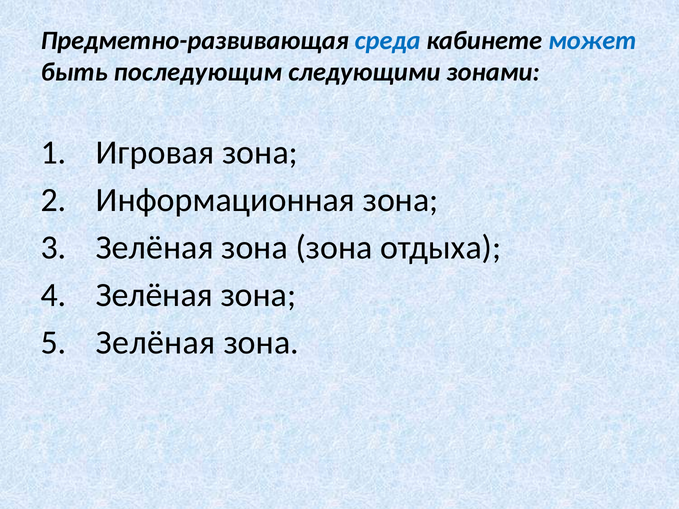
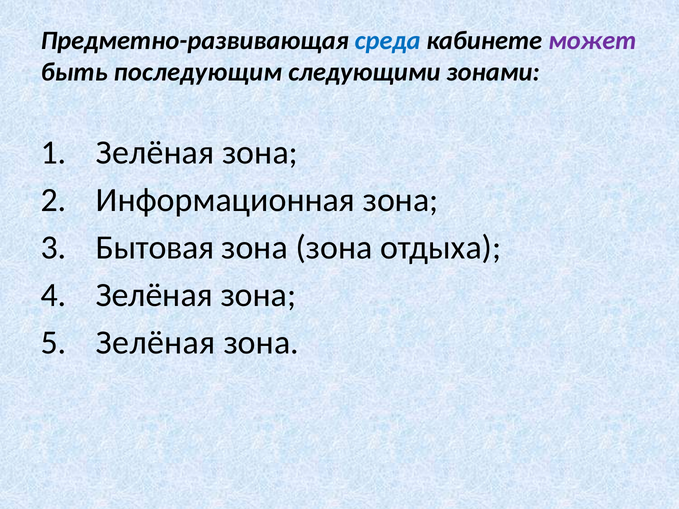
может colour: blue -> purple (592, 40)
Игровая: Игровая -> Зелёная (155, 153)
Зелёная: Зелёная -> Бытовая (155, 248)
